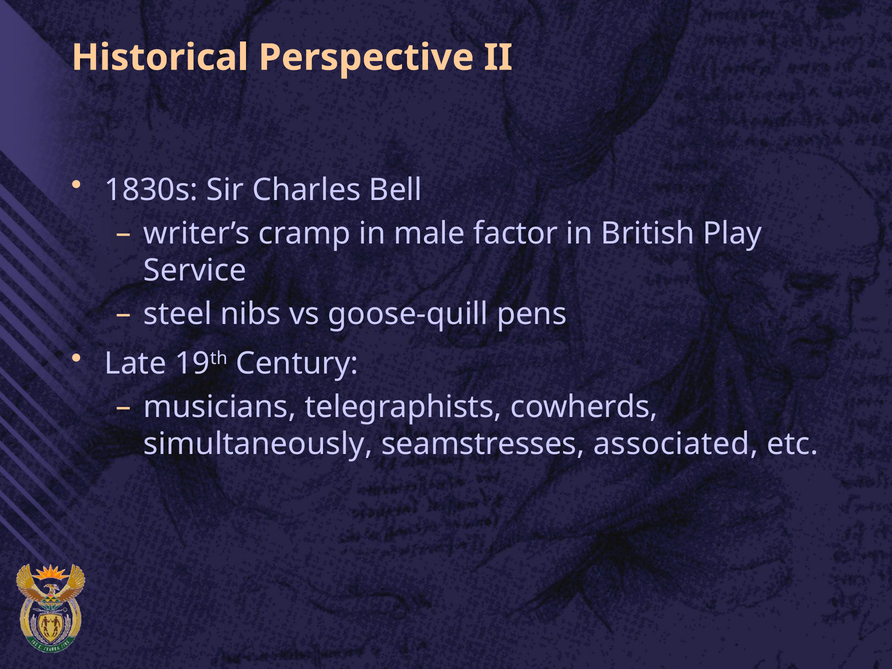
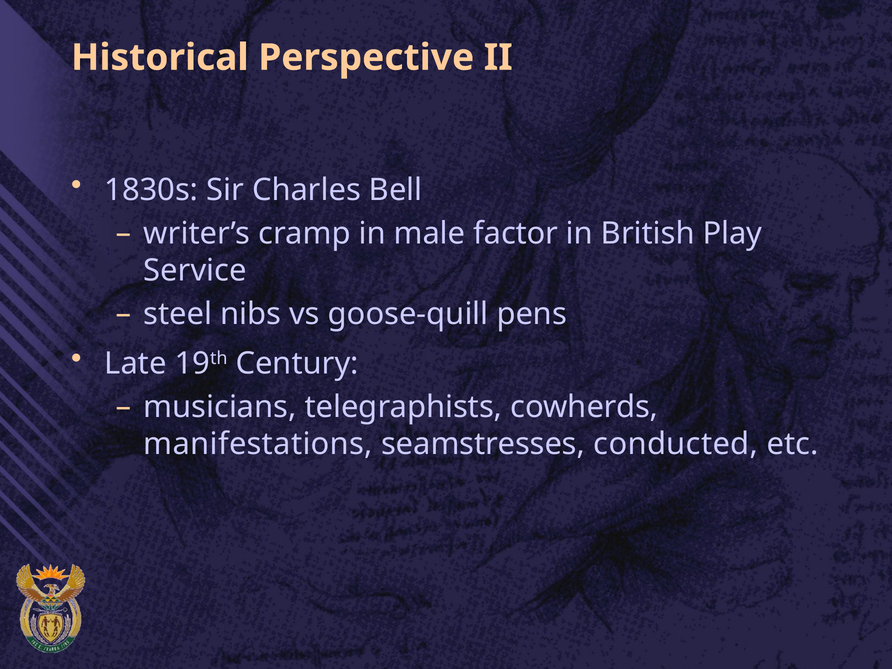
simultaneously: simultaneously -> manifestations (258, 444)
associated: associated -> conducted (676, 444)
